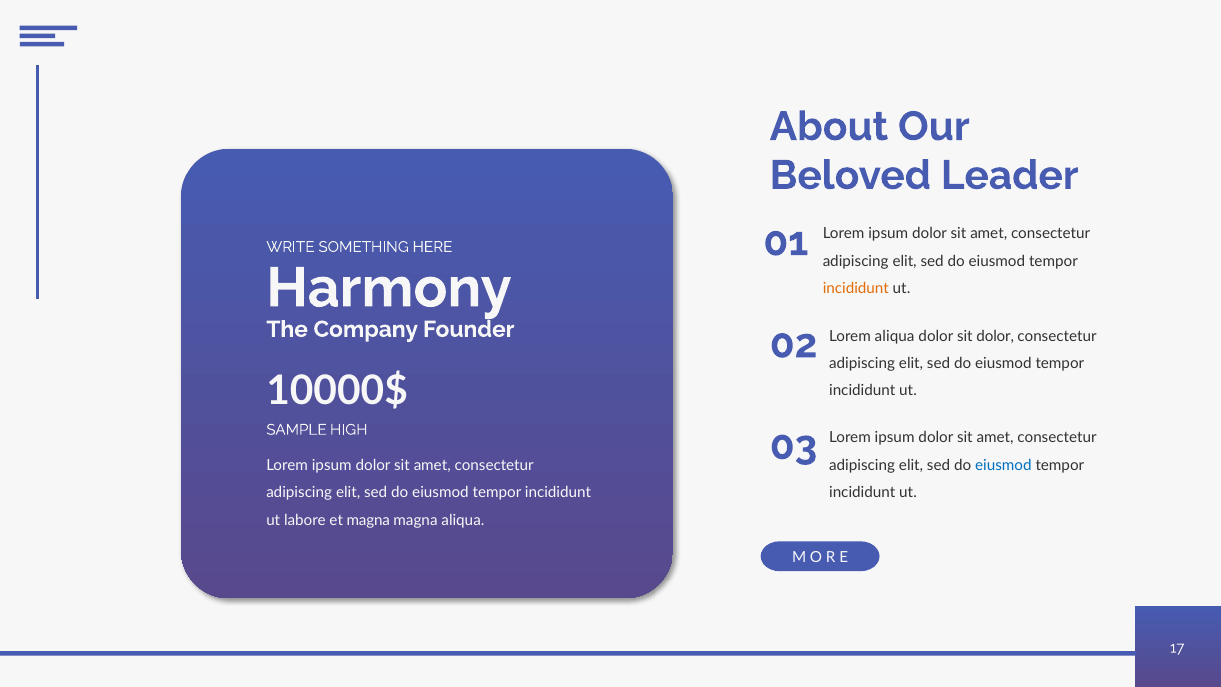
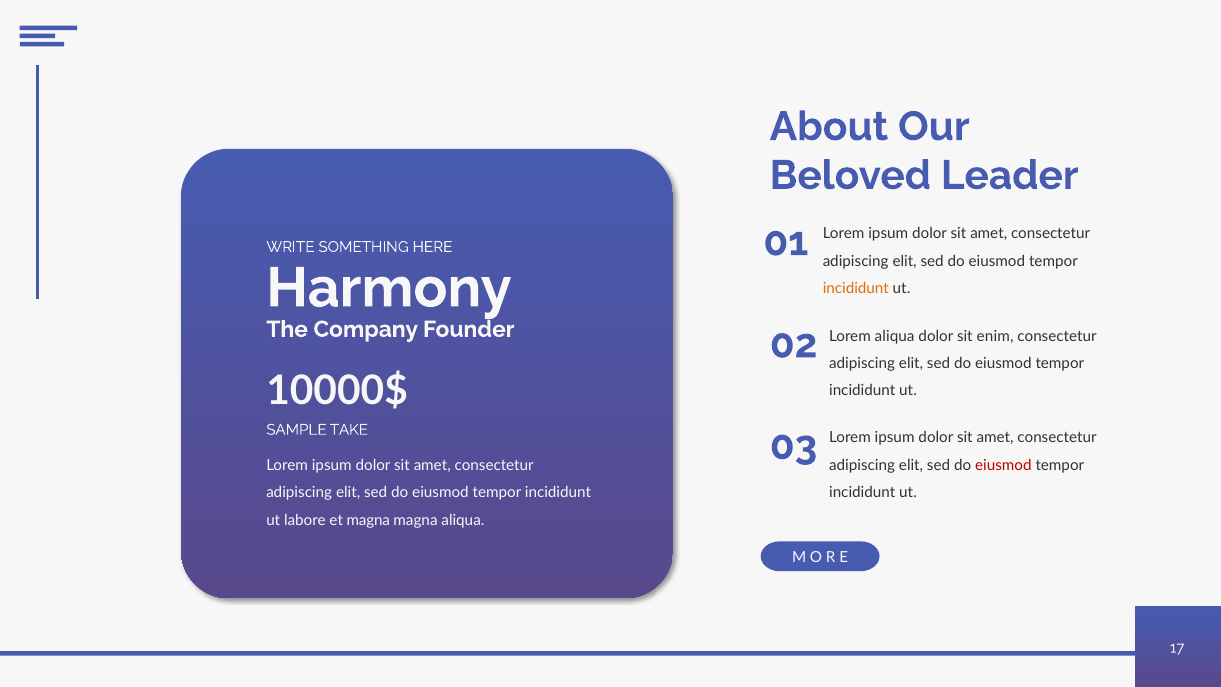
sit dolor: dolor -> enim (995, 336)
HIGH: HIGH -> TAKE (349, 430)
eiusmod colour: blue -> red (1003, 465)
